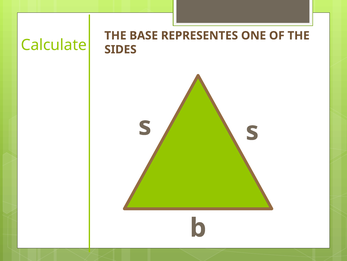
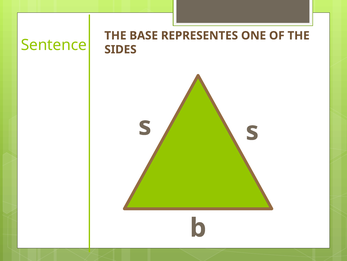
Calculate: Calculate -> Sentence (54, 45)
